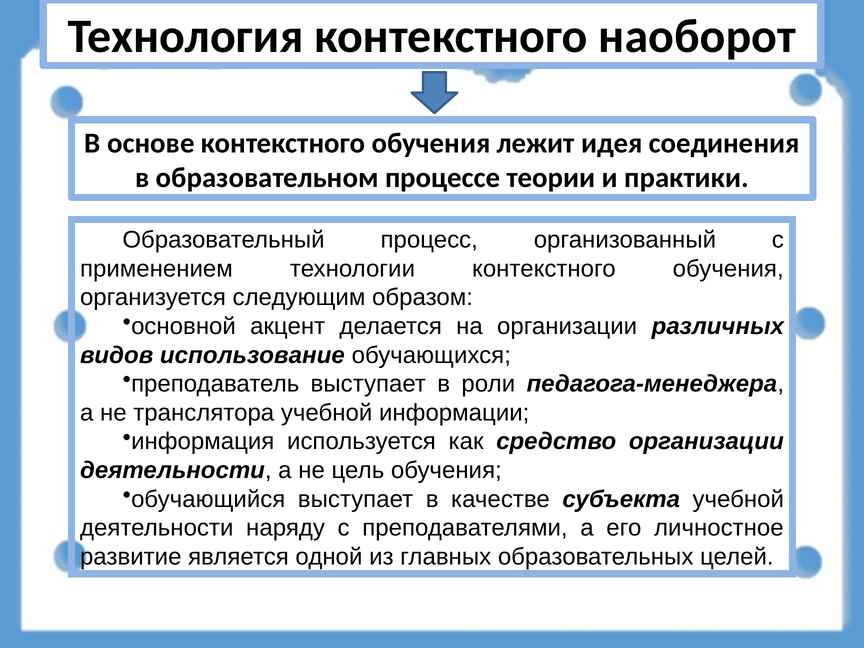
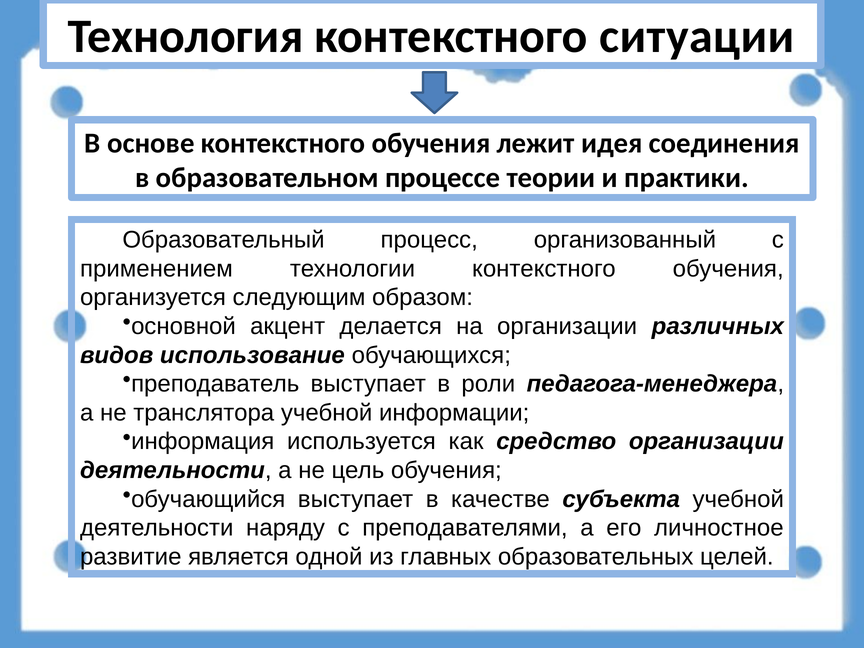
наоборот: наоборот -> ситуации (697, 36)
